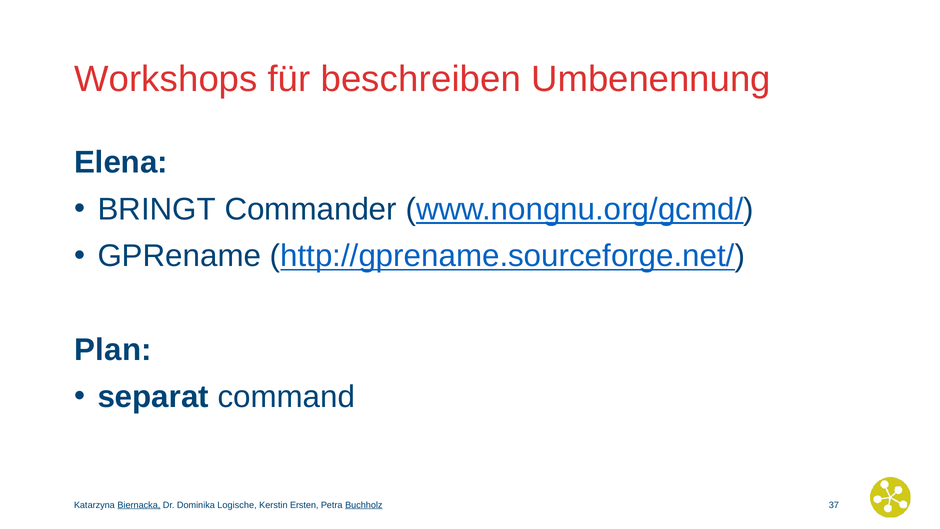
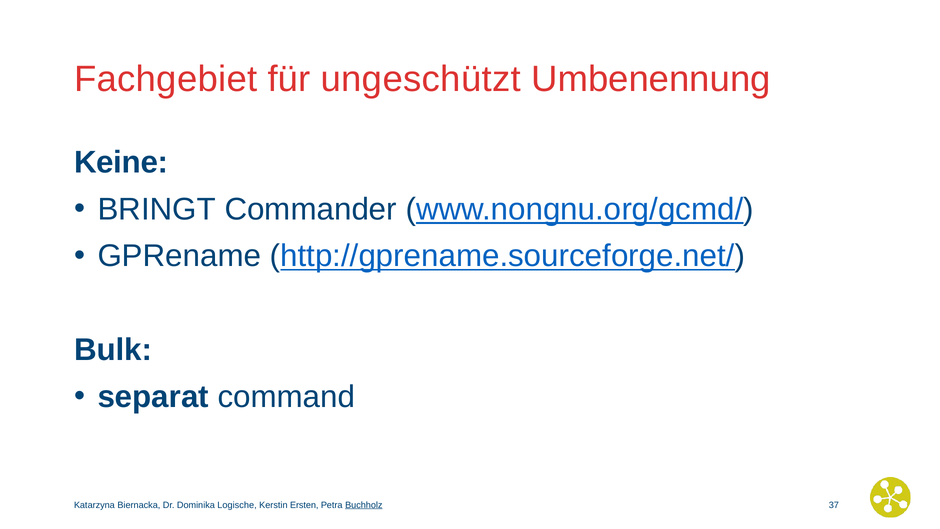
Workshops: Workshops -> Fachgebiet (166, 79)
beschreiben: beschreiben -> ungeschützt (421, 79)
Elena: Elena -> Keine (121, 162)
Plan: Plan -> Bulk (113, 350)
Biernacka underline: present -> none (139, 505)
